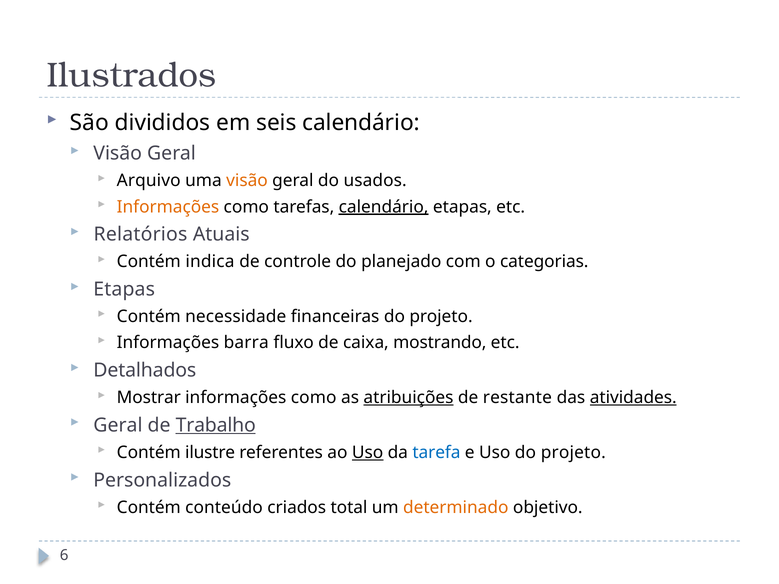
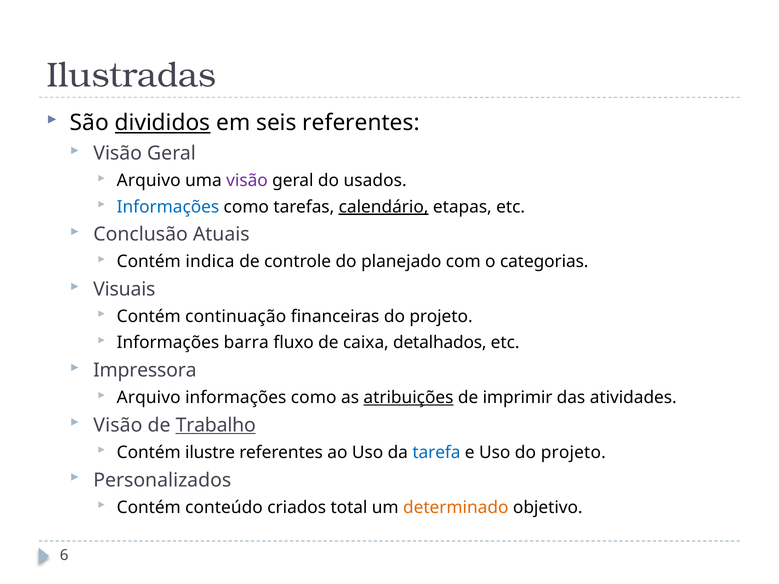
Ilustrados: Ilustrados -> Ilustradas (131, 75)
divididos underline: none -> present (163, 123)
seis calendário: calendário -> referentes (361, 123)
visão colour: orange -> purple (247, 181)
Informações colour: orange -> blue (168, 207)
Relatórios: Relatórios -> Conclusão (141, 235)
Etapas: Etapas -> Visuais (124, 289)
necessidade: necessidade -> continuação (236, 317)
mostrando: mostrando -> detalhados (440, 343)
Detalhados: Detalhados -> Impressora (145, 371)
Mostrar: Mostrar -> Arquivo (149, 398)
restante: restante -> imprimir (518, 398)
atividades underline: present -> none (633, 398)
Geral: Geral -> Visão (118, 425)
Uso underline: present -> none (368, 453)
